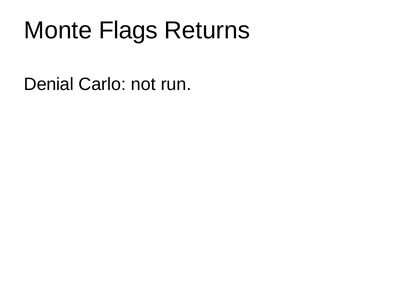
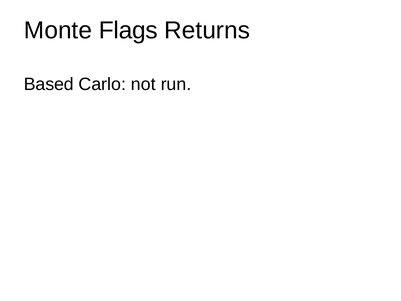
Denial: Denial -> Based (49, 84)
